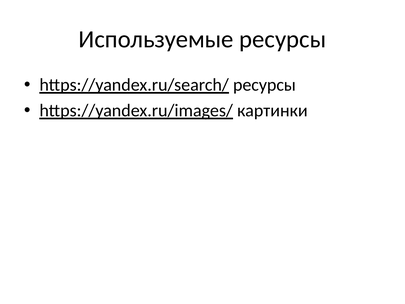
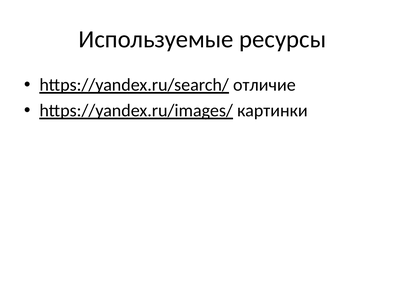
ресурсы: ресурсы -> отличие (264, 85)
